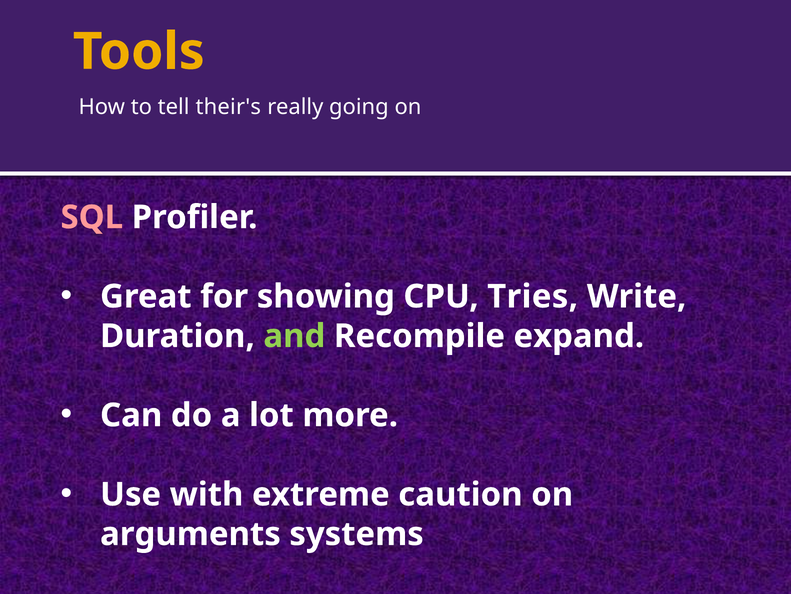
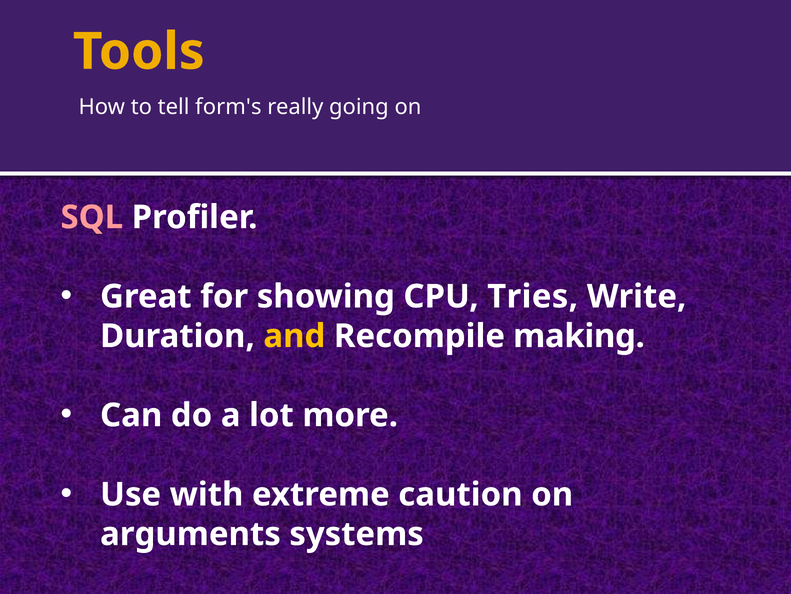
their's: their's -> form's (228, 107)
and colour: light green -> yellow (294, 336)
expand: expand -> making (579, 336)
